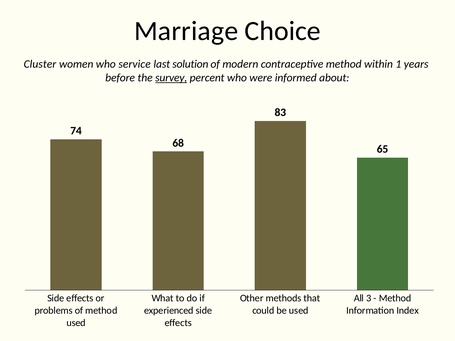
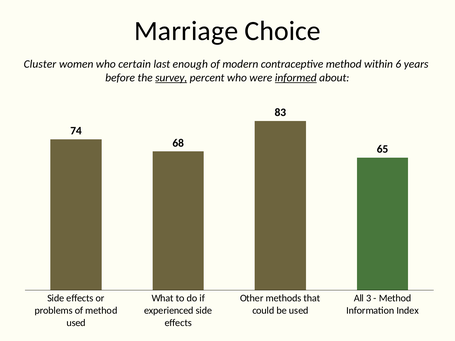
service: service -> certain (135, 64)
solution: solution -> enough (190, 64)
1: 1 -> 6 (398, 64)
informed underline: none -> present (296, 78)
